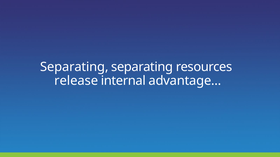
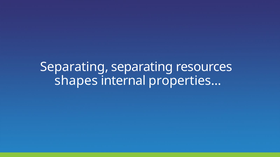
release: release -> shapes (76, 81)
advantage…: advantage… -> properties… (185, 81)
